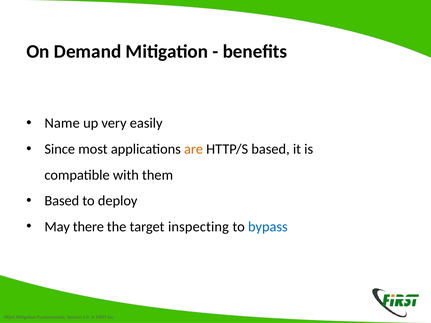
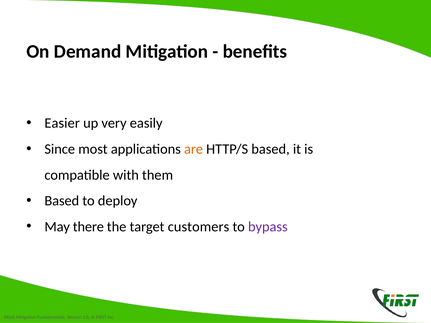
Name: Name -> Easier (62, 123)
inspecting: inspecting -> customers (198, 227)
bypass colour: blue -> purple (268, 227)
